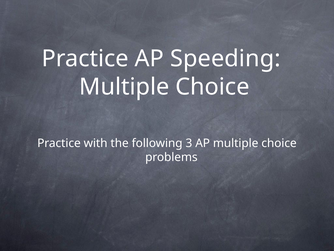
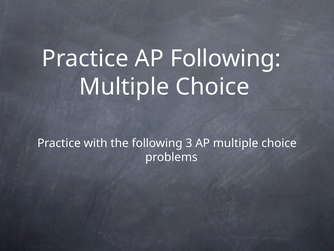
AP Speeding: Speeding -> Following (226, 59)
